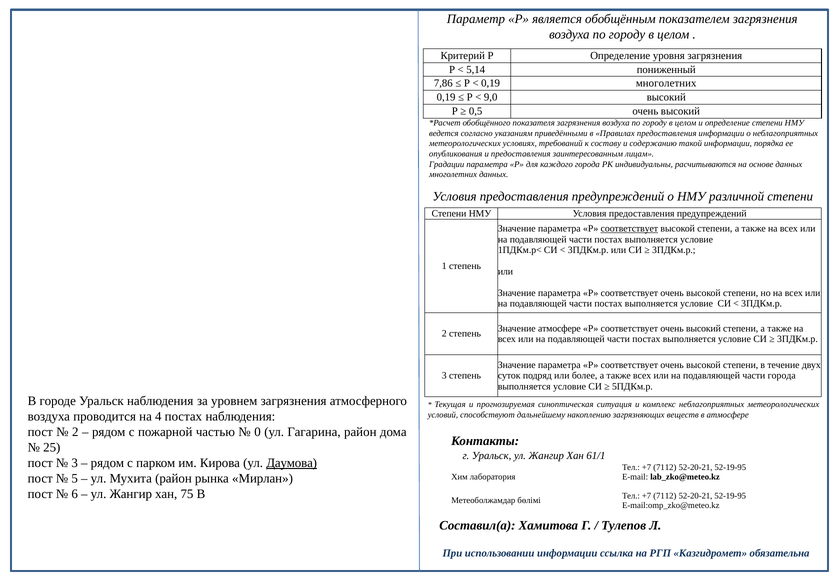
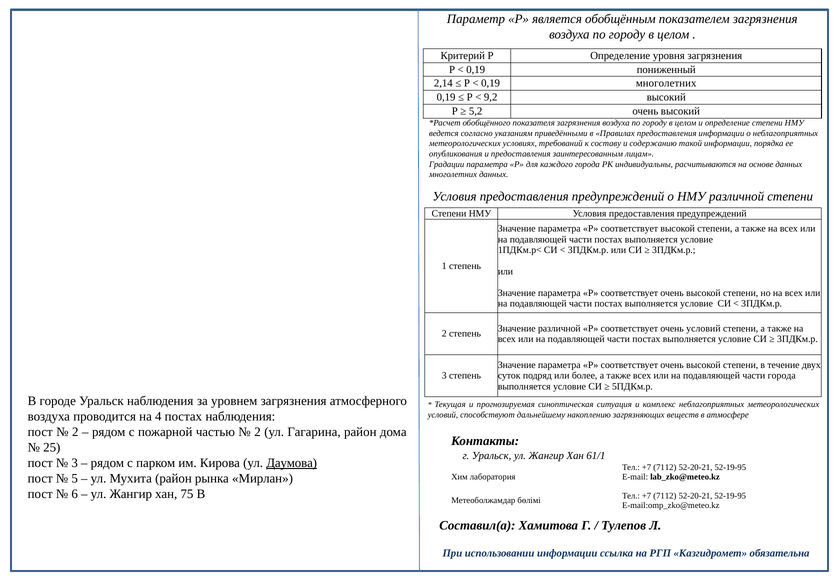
5,14: 5,14 -> 0,19 (476, 69)
7,86: 7,86 -> 2,14 (443, 83)
9,0: 9,0 -> 9,2 (491, 97)
0,5: 0,5 -> 5,2 (476, 111)
соответствует underline: present -> none (629, 229)
Значение атмосфере: атмосфере -> различной (559, 328)
соответствует очень высокий: высокий -> условий (703, 328)
0: 0 -> 2 (258, 432)
